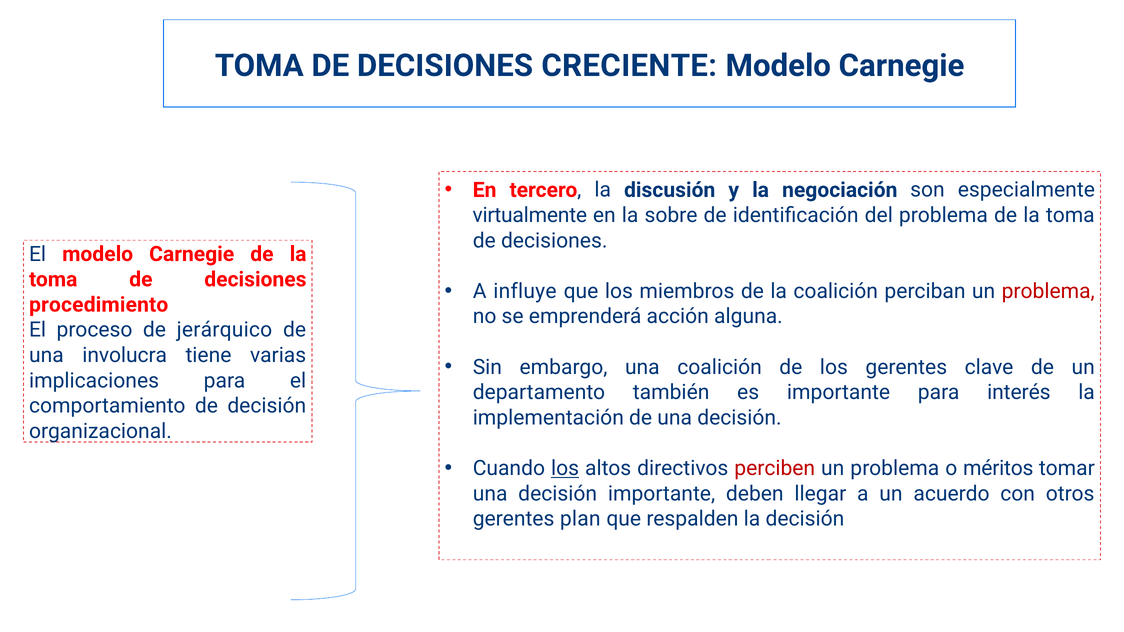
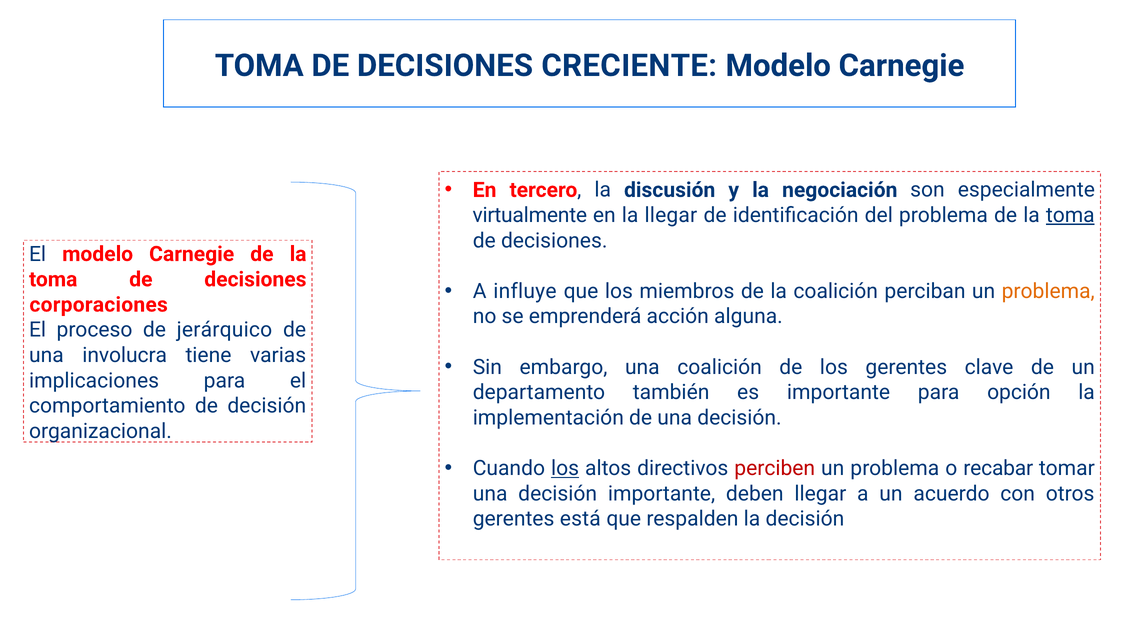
la sobre: sobre -> llegar (671, 215)
toma underline: none -> present (1070, 215)
problema colour: red -> orange (1048, 291)
procedimiento: procedimiento -> corporaciones (99, 305)
interés: interés -> opción (1019, 393)
méritos: méritos -> recabar (998, 468)
plan: plan -> está (580, 519)
